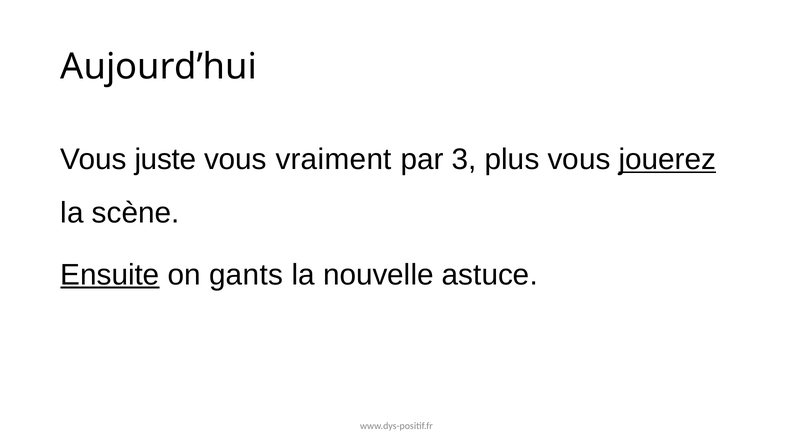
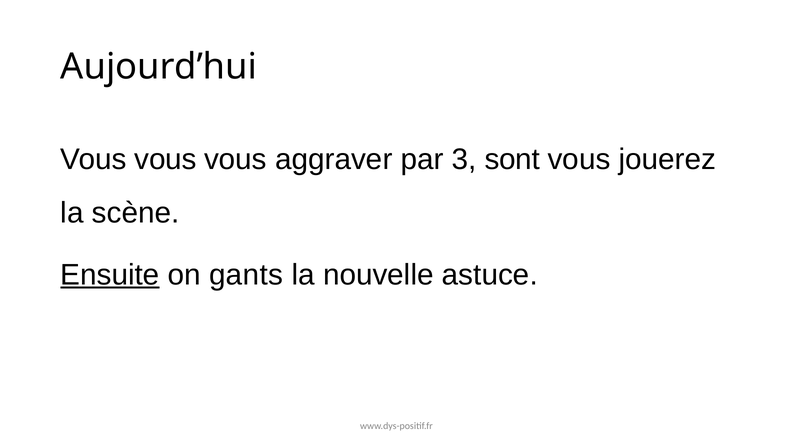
juste: juste -> vous (165, 159)
vraiment: vraiment -> aggraver (334, 159)
plus: plus -> sont (512, 159)
jouerez underline: present -> none (667, 159)
